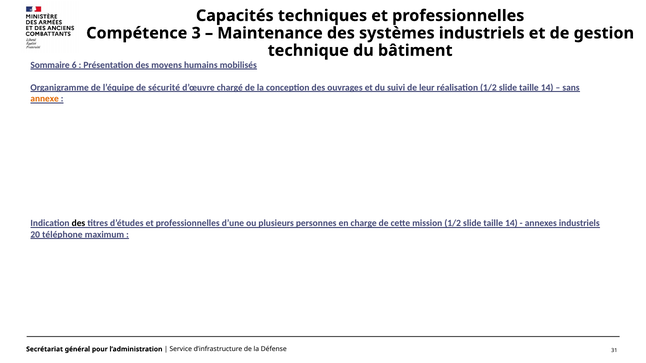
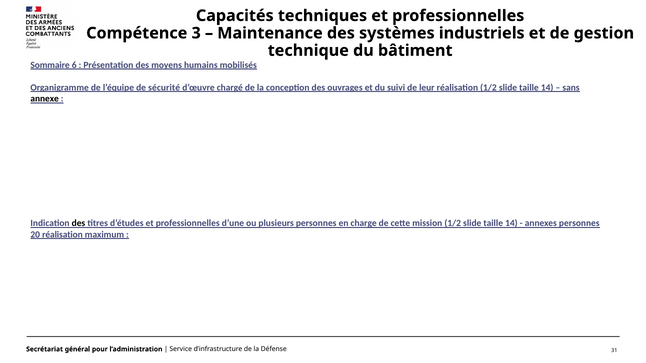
annexe colour: orange -> black (45, 99)
annexes industriels: industriels -> personnes (579, 223)
20 téléphone: téléphone -> réalisation (62, 235)
